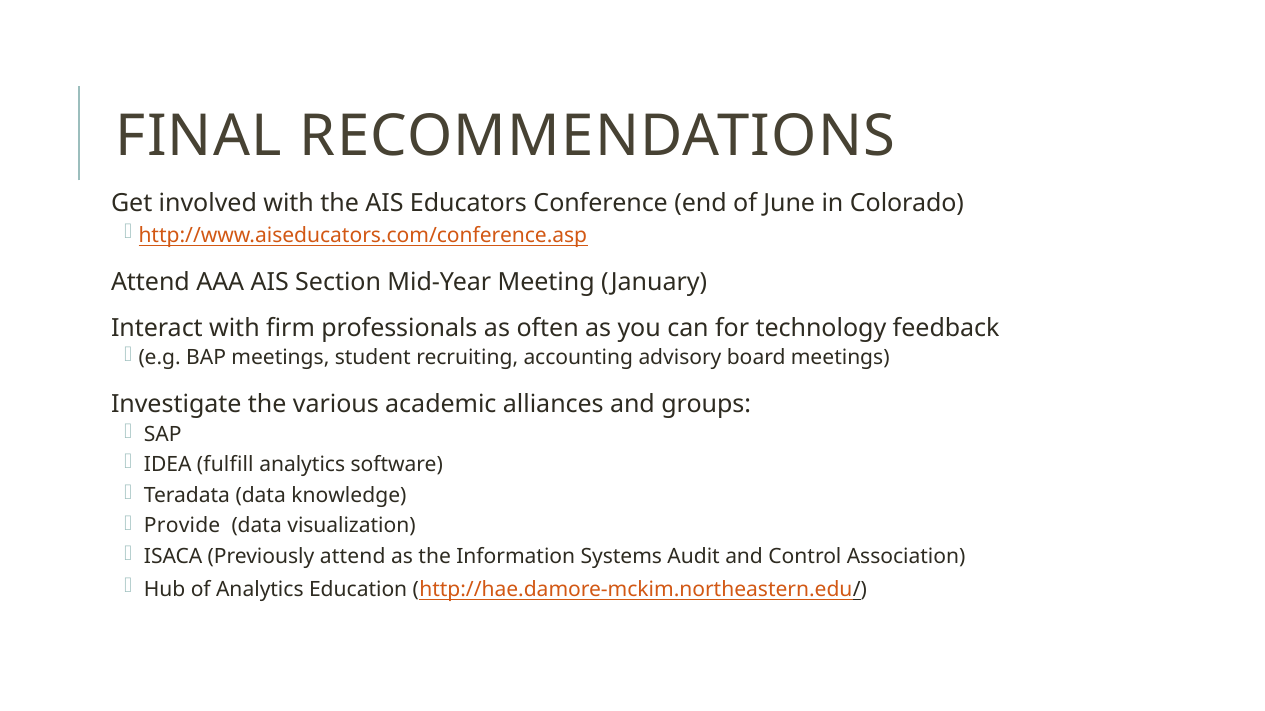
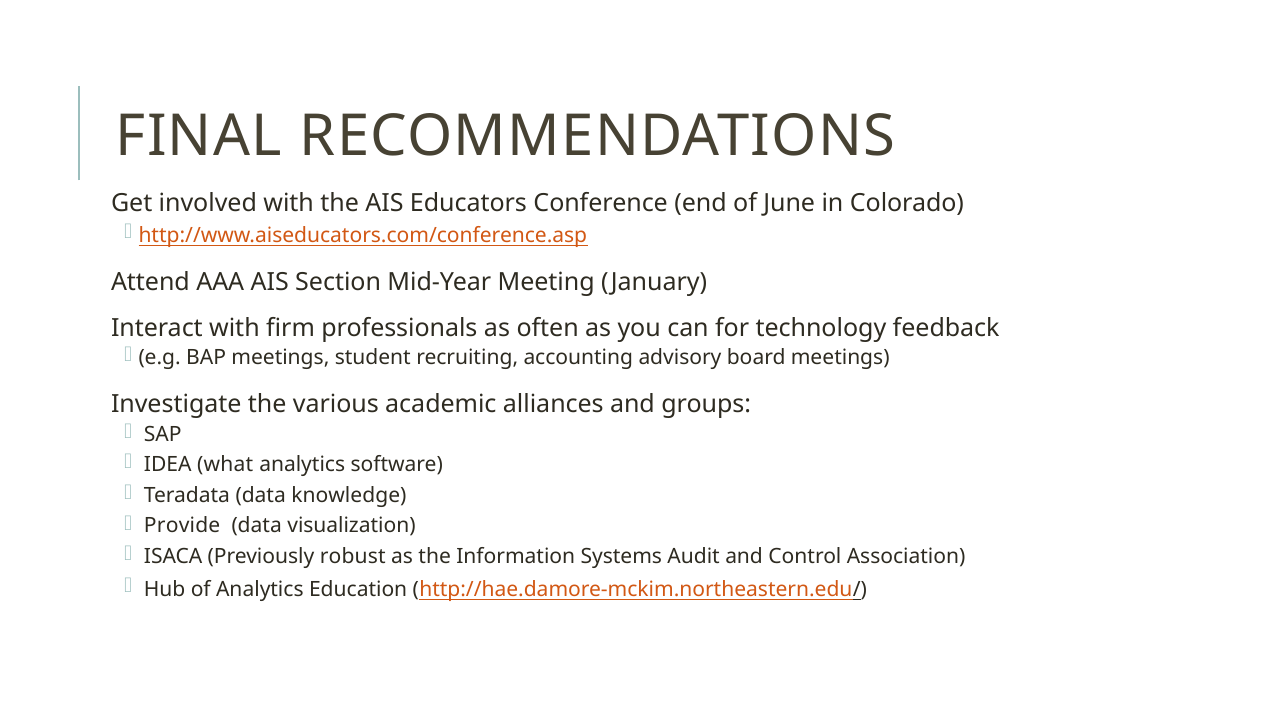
fulfill: fulfill -> what (225, 465)
Previously attend: attend -> robust (353, 557)
